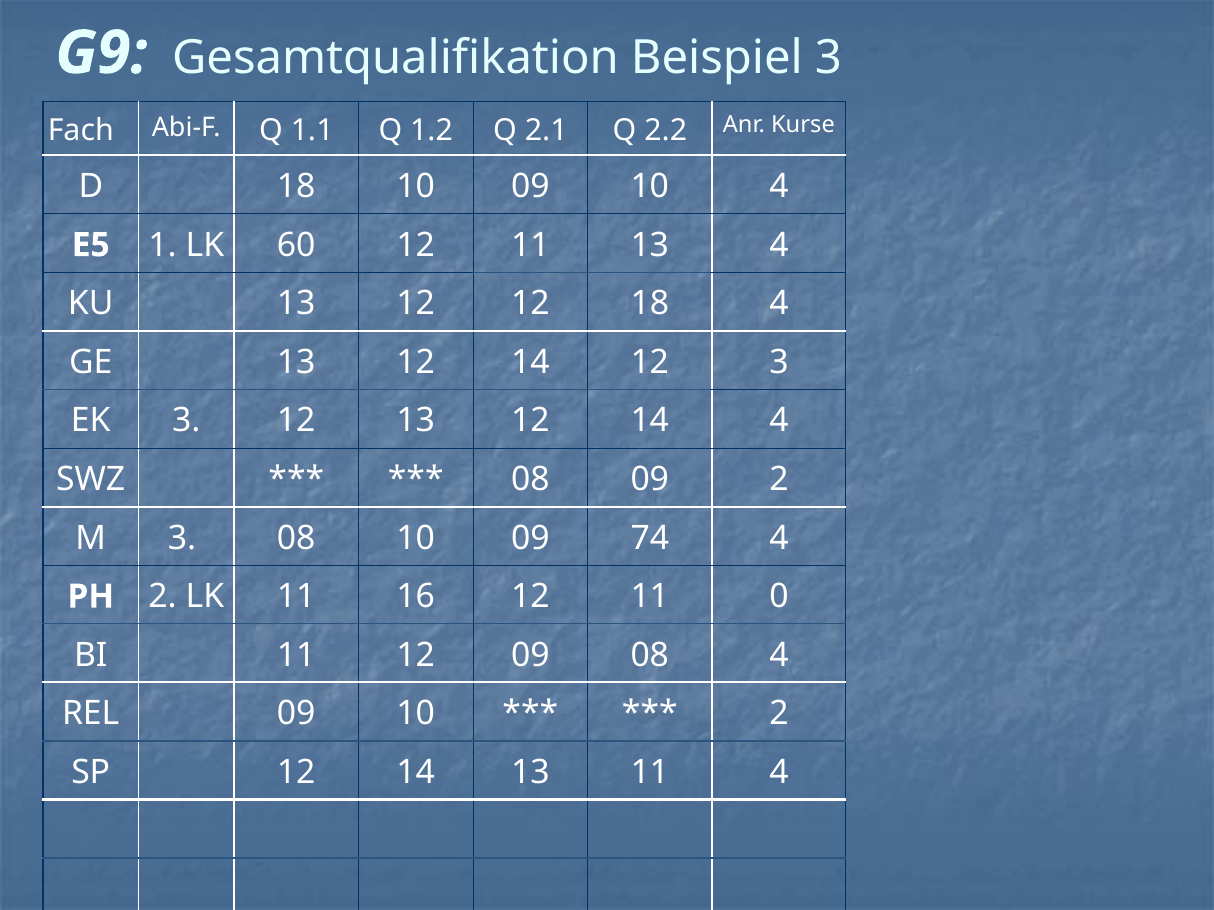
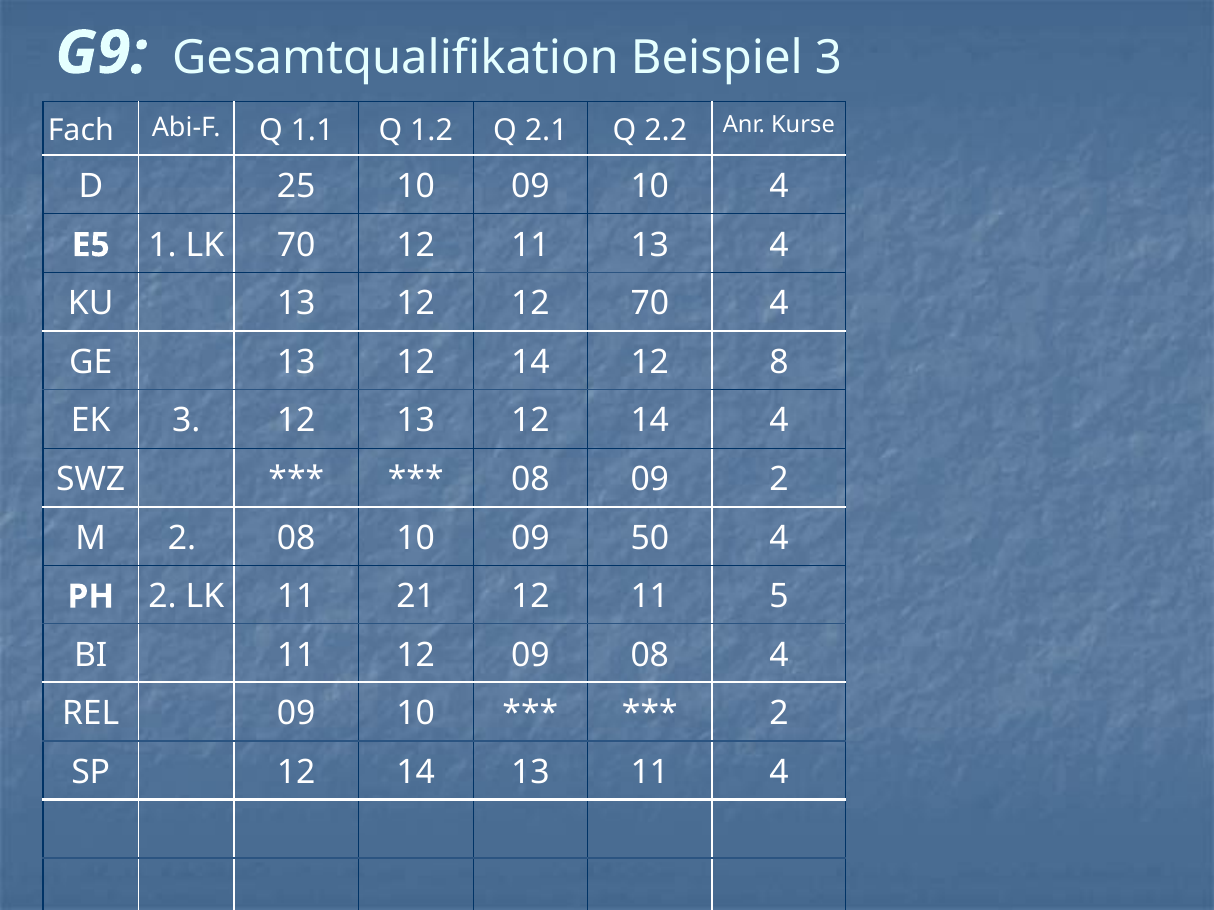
D 18: 18 -> 25 (296, 187)
LK 60: 60 -> 70 (296, 245)
12 18: 18 -> 70 (650, 304)
12 3: 3 -> 8 (779, 362)
M 3: 3 -> 2 (182, 538)
74: 74 -> 50 (650, 538)
16: 16 -> 21 (416, 597)
0: 0 -> 5 (779, 597)
